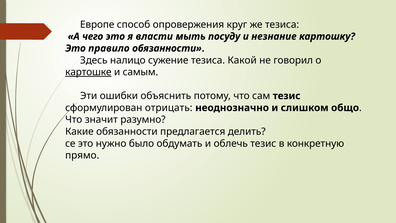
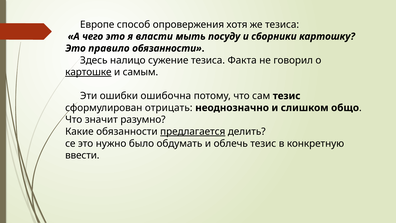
круг: круг -> хотя (237, 25)
незнание: незнание -> сборники (274, 36)
Какой: Какой -> Факта (242, 60)
объяснить: объяснить -> ошибочна (166, 96)
предлагается underline: none -> present (193, 131)
прямо: прямо -> ввести (82, 155)
